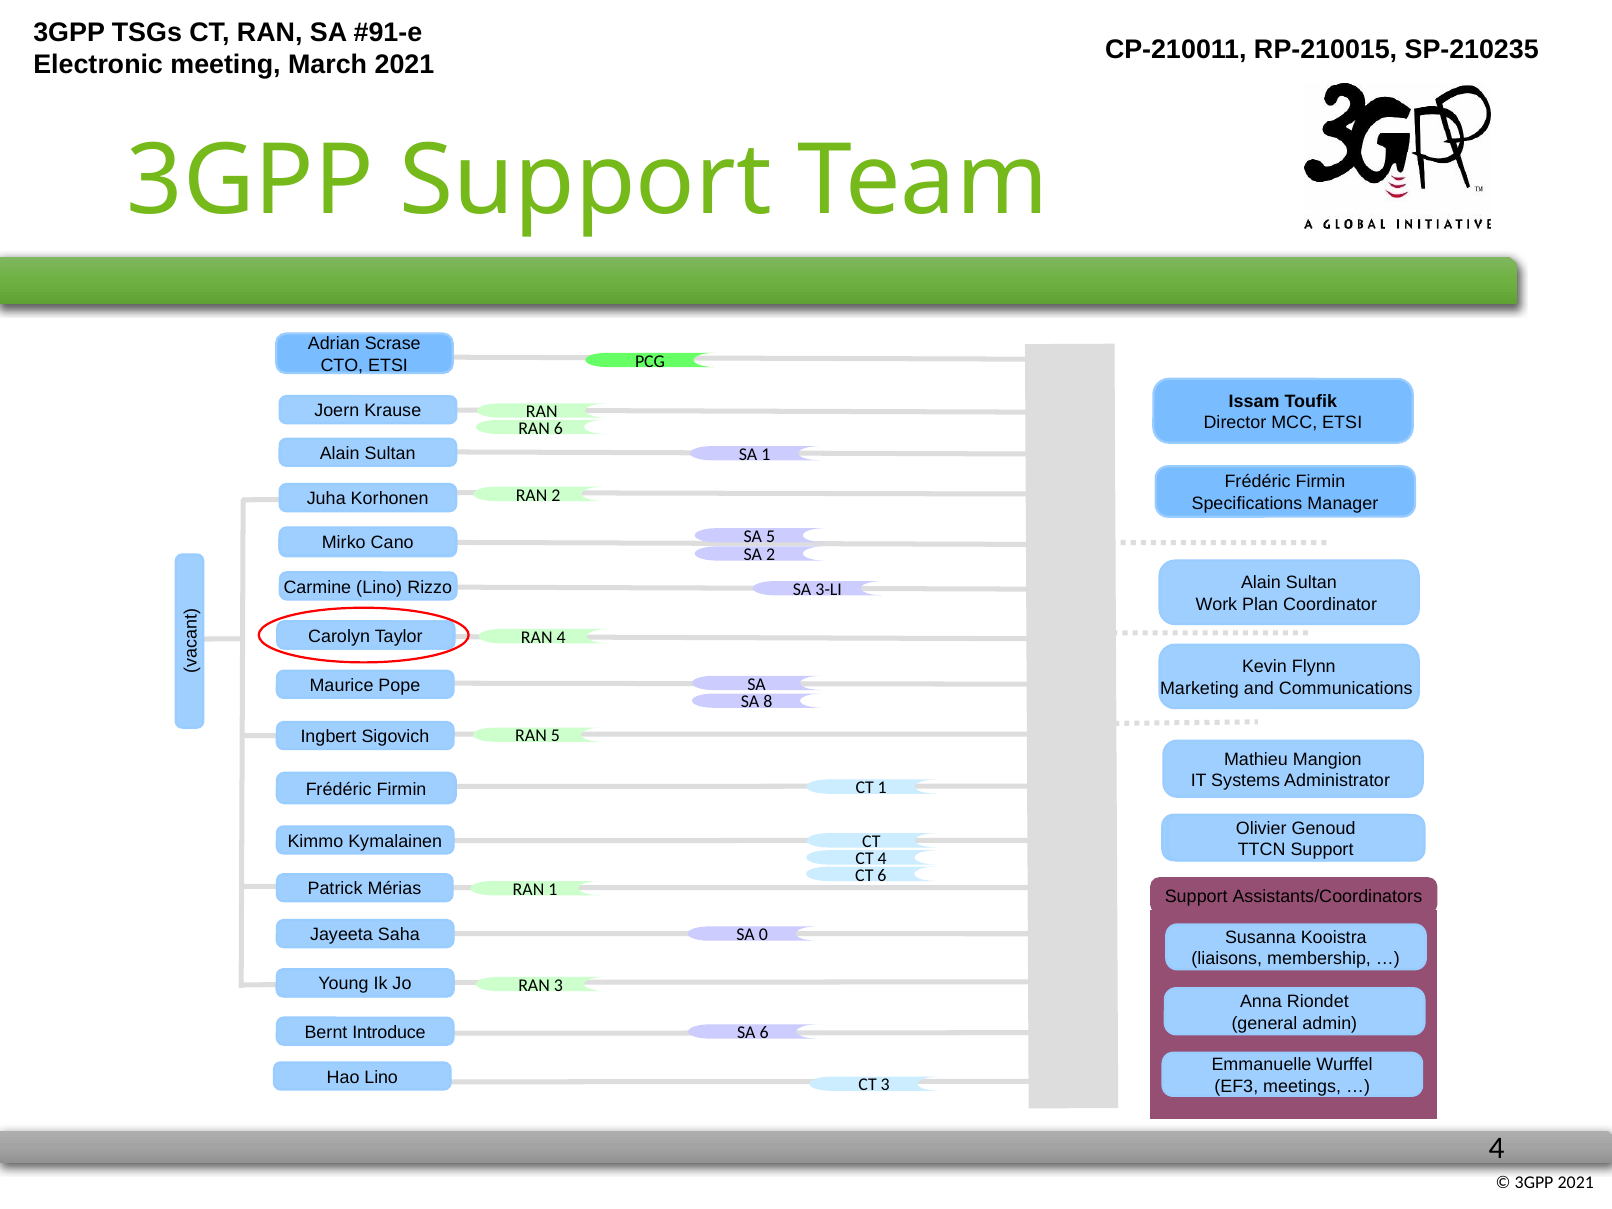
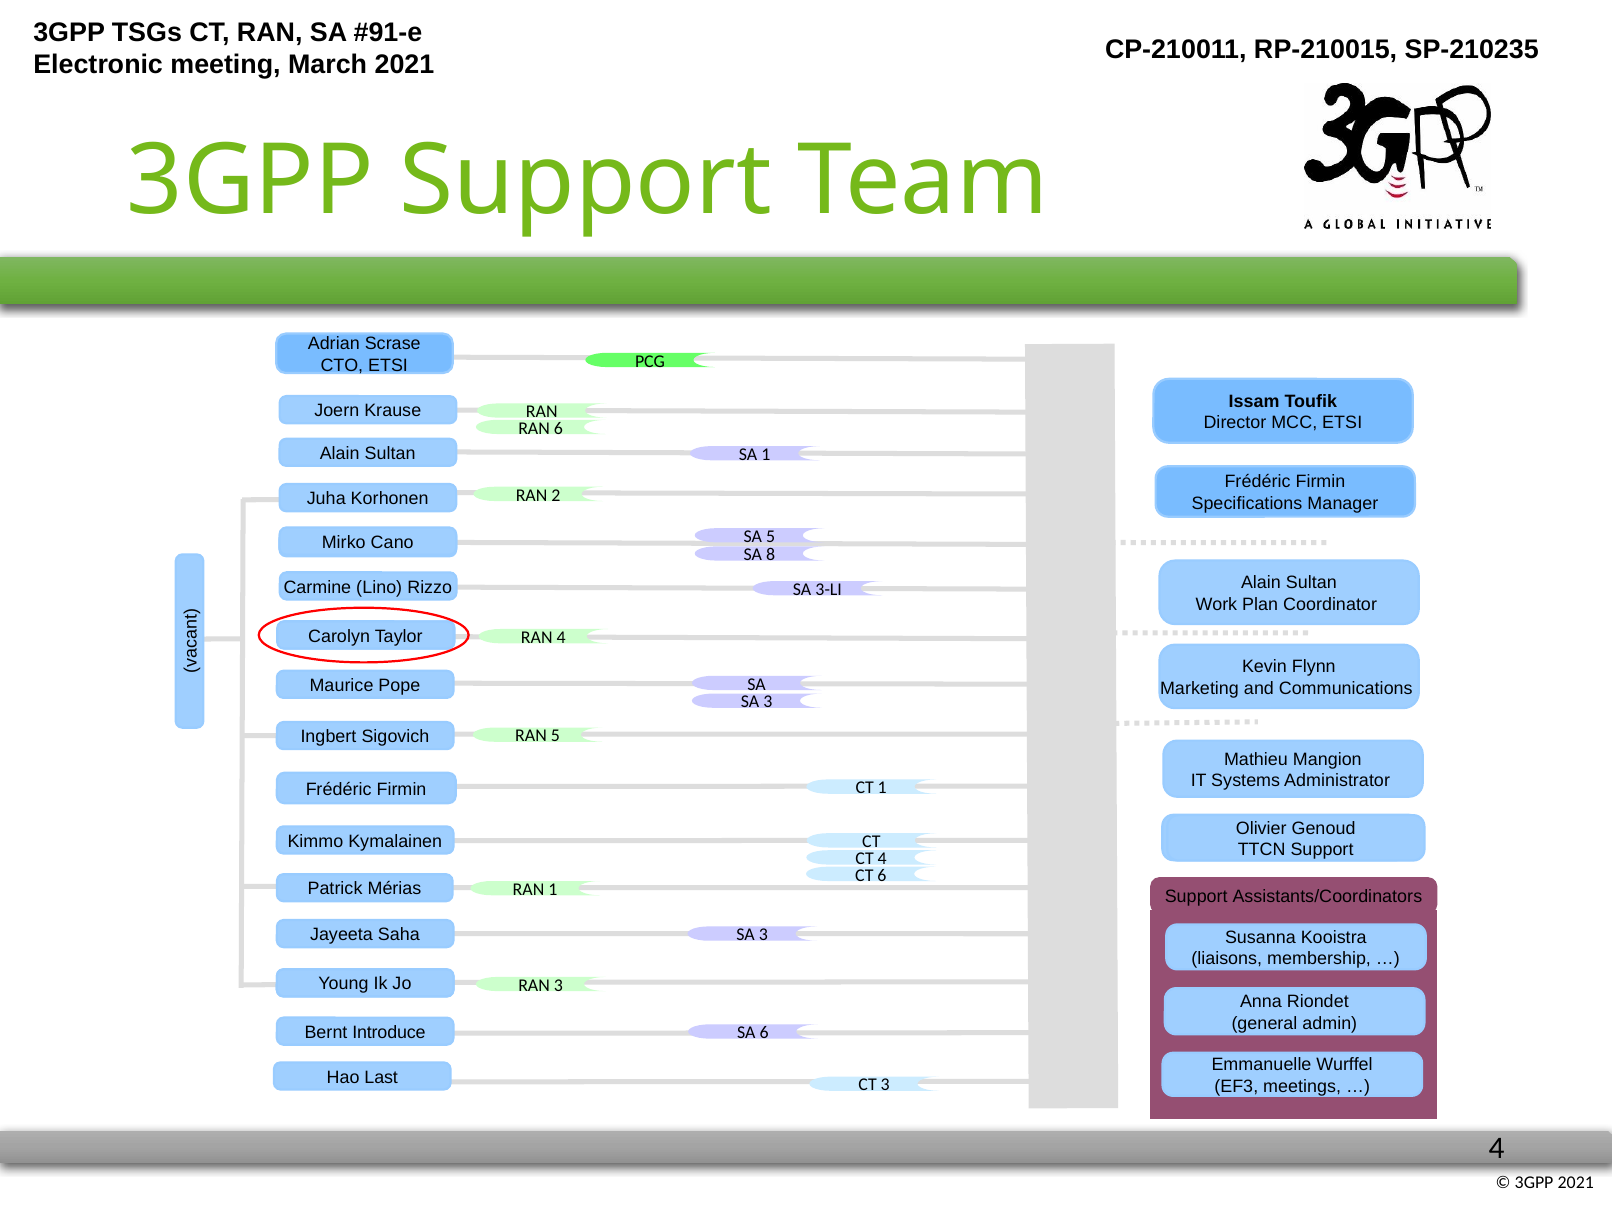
SA 2: 2 -> 8 (771, 555)
8: 8 -> 3 (768, 702)
0: 0 -> 3 (763, 935)
Hao Lino: Lino -> Last (381, 1077)
